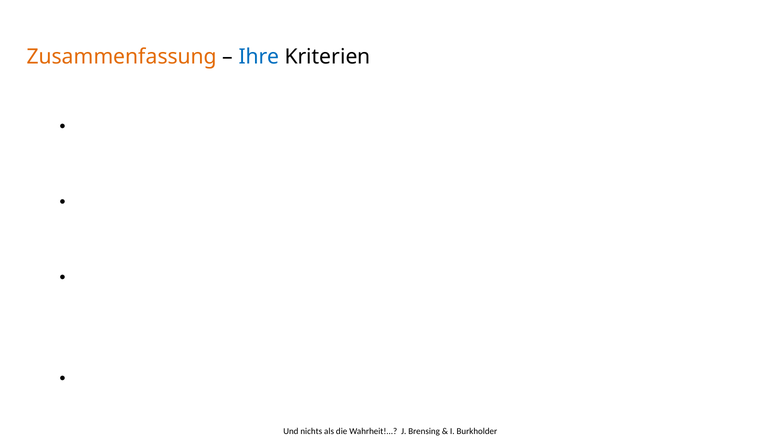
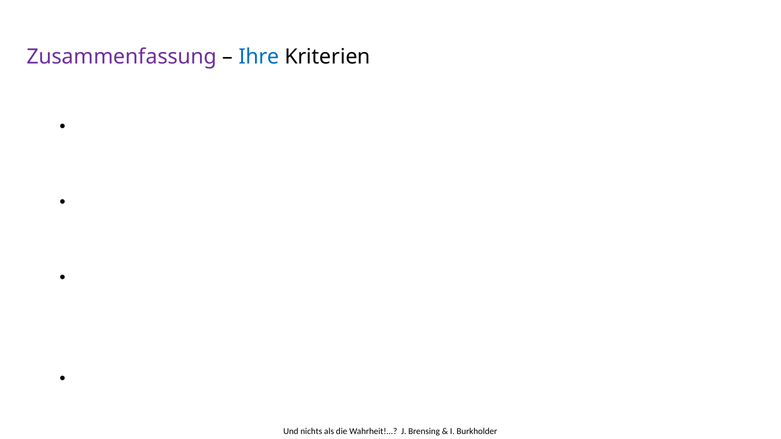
Zusammenfassung colour: orange -> purple (122, 57)
